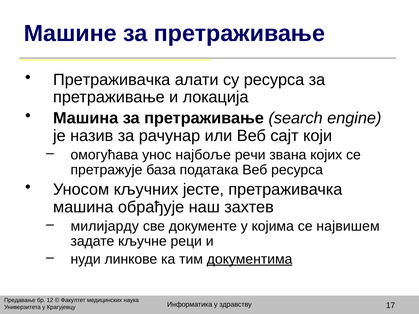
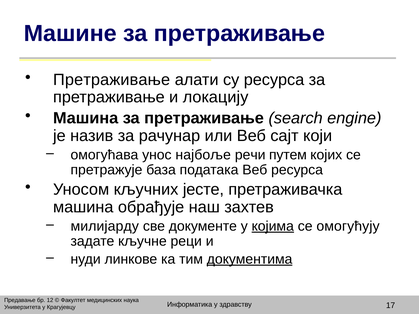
Претраживачка: Претраживачка -> Претраживање (112, 80)
локација: локација -> локацију (216, 97)
звана: звана -> путем (288, 155)
којима underline: none -> present (273, 226)
највишем: највишем -> омогућују (348, 226)
